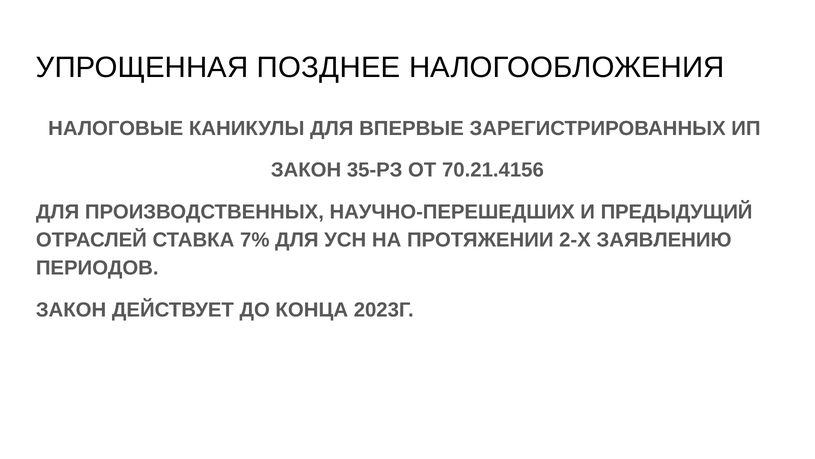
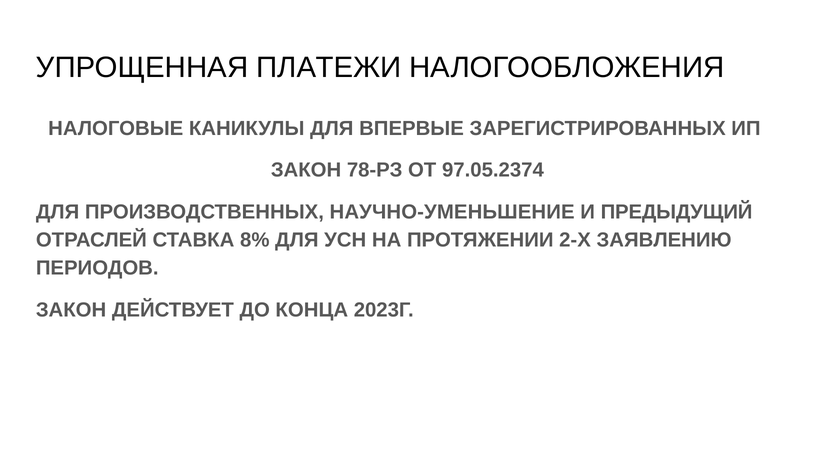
ПОЗДНЕЕ: ПОЗДНЕЕ -> ПЛАТЕЖИ (329, 68)
35-РЗ: 35-РЗ -> 78-РЗ (375, 170)
70.21.4156: 70.21.4156 -> 97.05.2374 (493, 170)
НАУЧНО-ПЕРЕШЕДШИХ: НАУЧНО-ПЕРЕШЕДШИХ -> НАУЧНО-УМЕНЬШЕНИЕ (452, 212)
7%: 7% -> 8% (255, 240)
